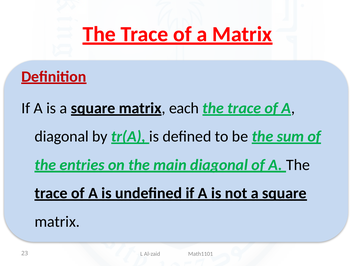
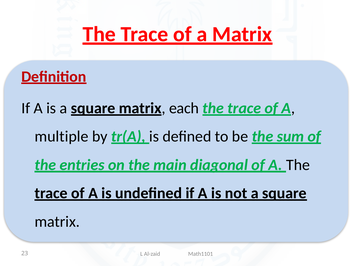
diagonal: diagonal -> multiple (62, 137)
